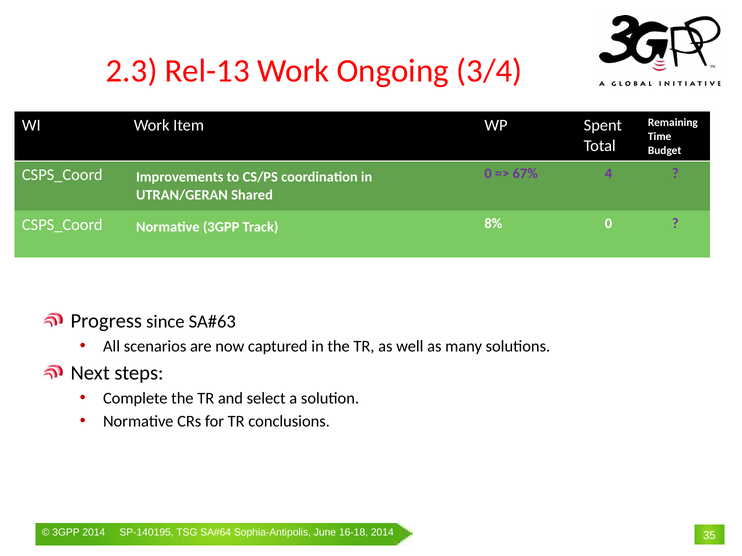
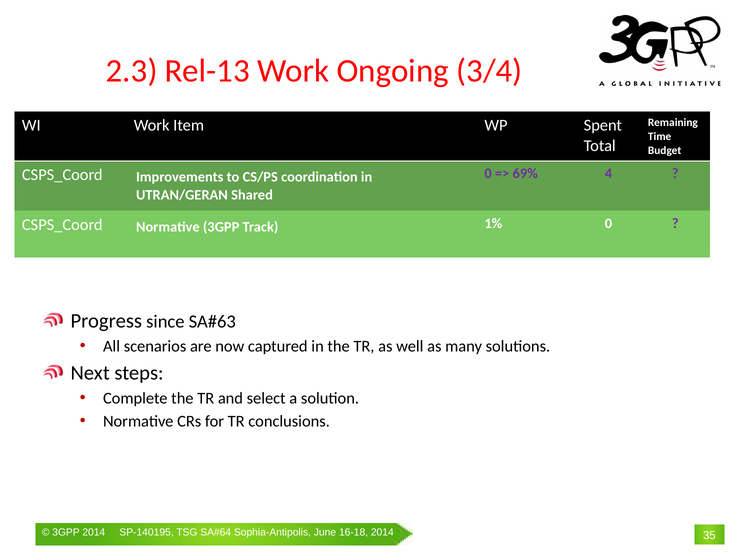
67%: 67% -> 69% (525, 174)
8%: 8% -> 1% (493, 224)
